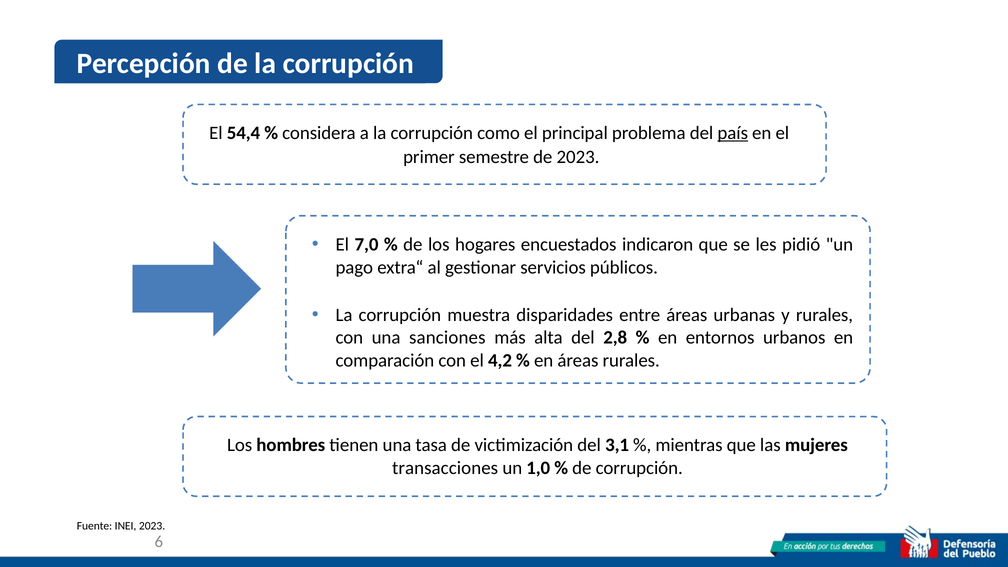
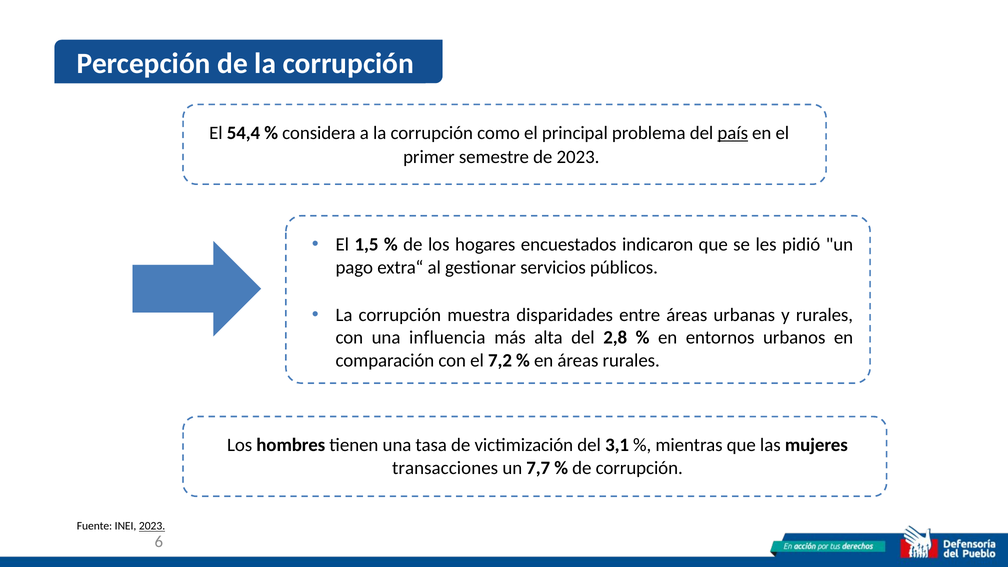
7,0: 7,0 -> 1,5 (367, 245)
sanciones: sanciones -> influencia (447, 338)
4,2: 4,2 -> 7,2 (500, 360)
1,0: 1,0 -> 7,7 (538, 468)
2023 underline: none -> present (152, 526)
